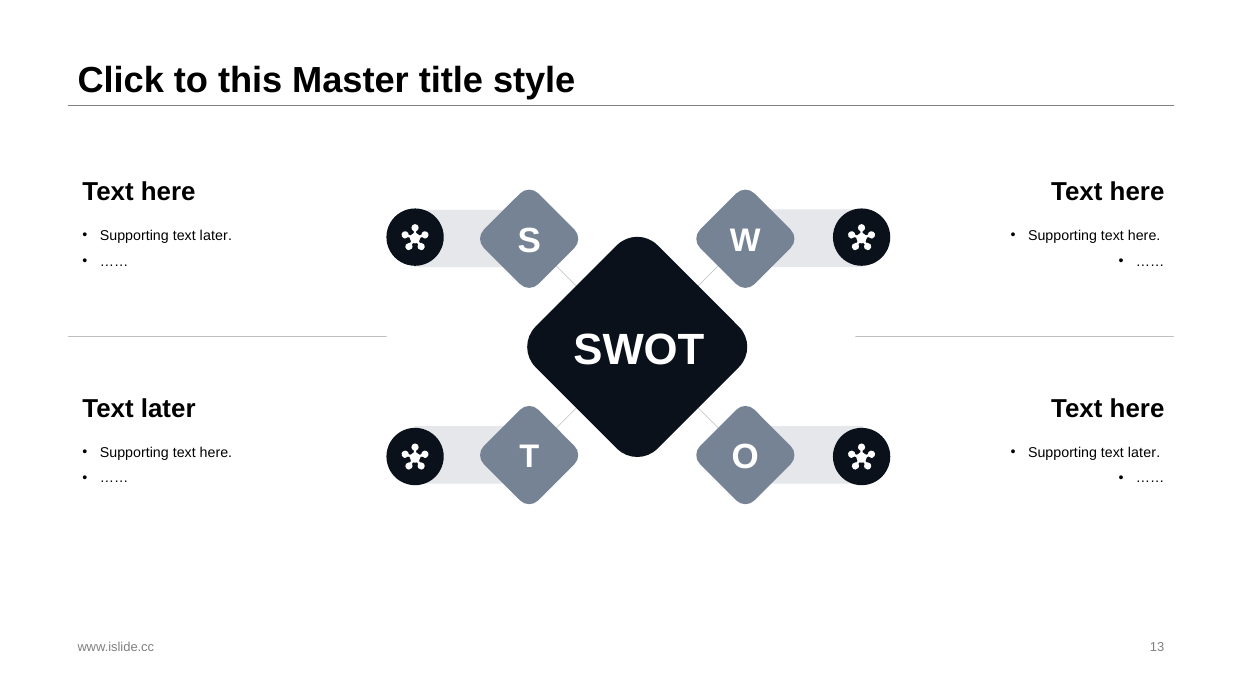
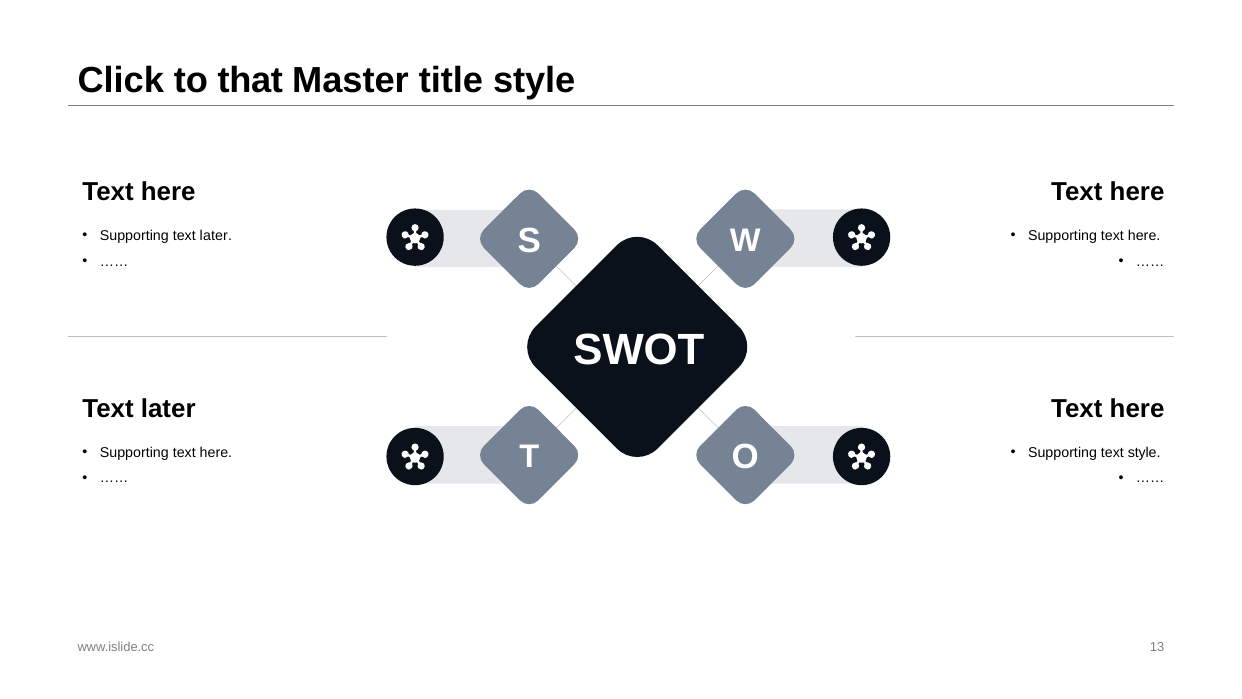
this: this -> that (250, 80)
later: later -> style (1144, 452)
